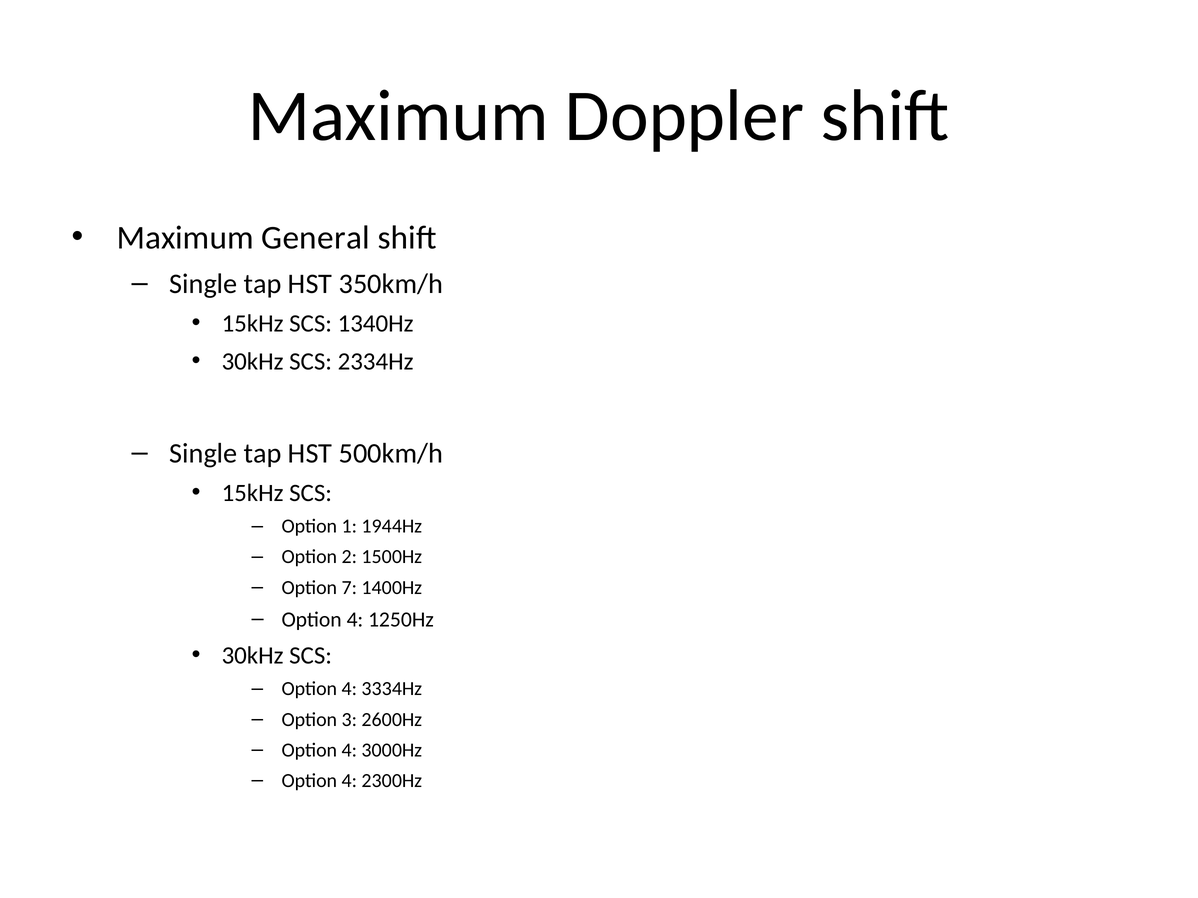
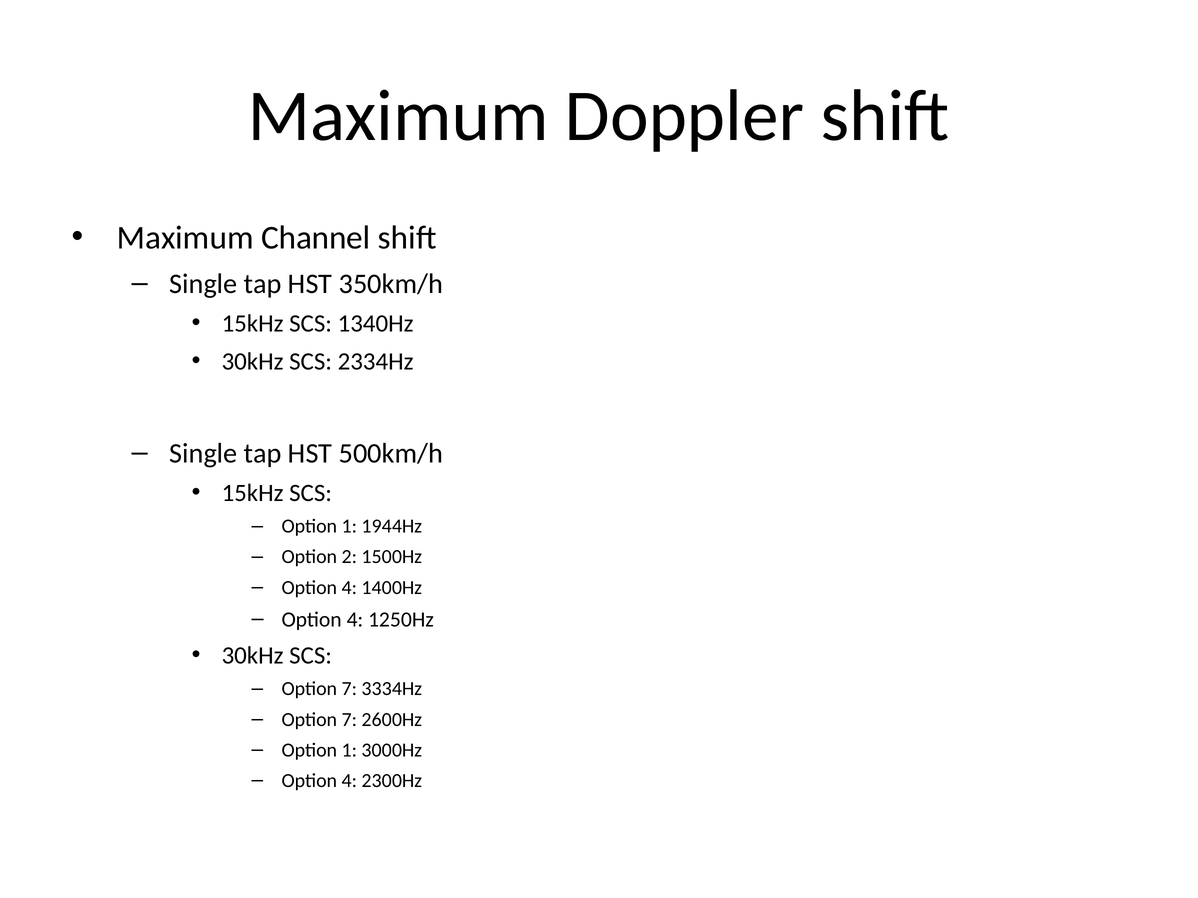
General: General -> Channel (316, 238)
7: 7 -> 4 (349, 588)
4: 4 -> 7 (349, 689)
3: 3 -> 7 (349, 720)
4: 4 -> 1 (349, 751)
